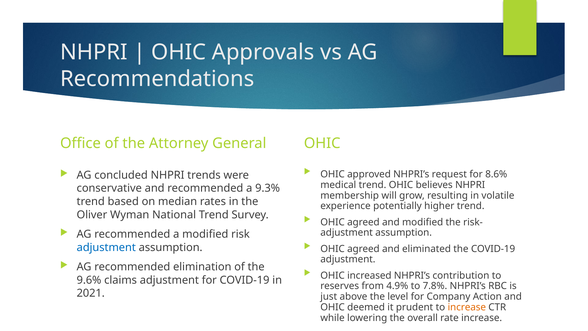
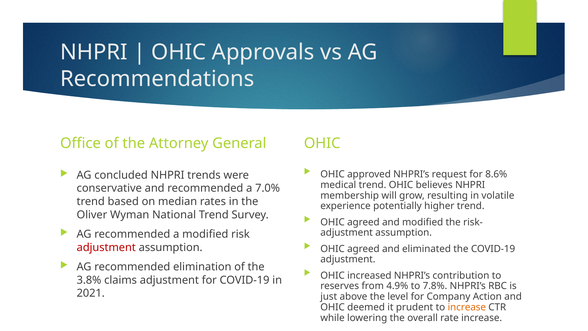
9.3%: 9.3% -> 7.0% (268, 188)
adjustment colour: blue -> red (106, 247)
9.6%: 9.6% -> 3.8% (89, 280)
